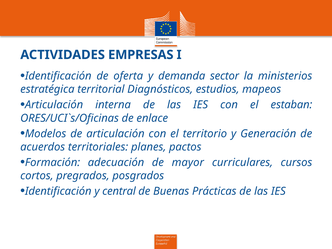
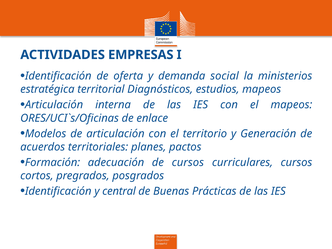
sector: sector -> social (224, 76)
el estaban: estaban -> mapeos (291, 105)
de mayor: mayor -> cursos (188, 162)
